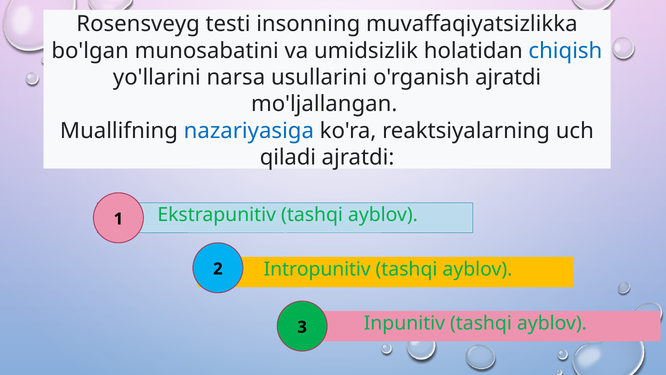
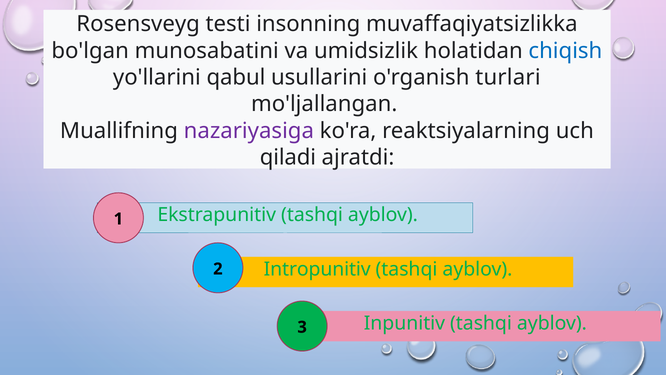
narsa: narsa -> qabul (236, 77)
o'rganish ajratdi: ajratdi -> turlari (508, 77)
nazariyasiga colour: blue -> purple (249, 131)
